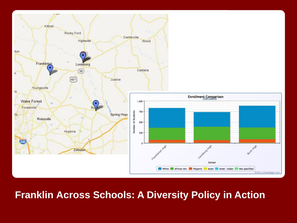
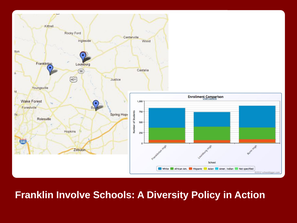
Across: Across -> Involve (73, 195)
